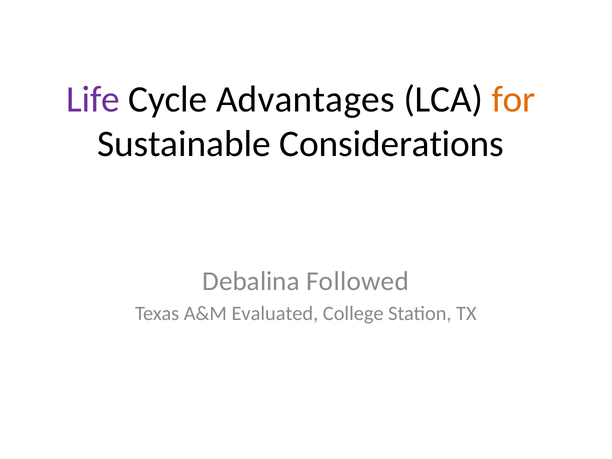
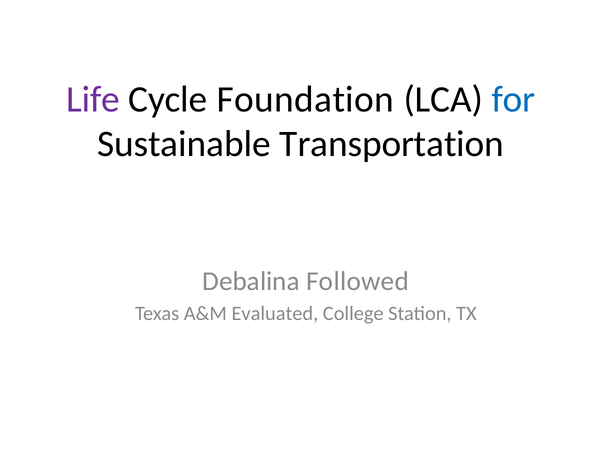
Advantages: Advantages -> Foundation (305, 99)
for colour: orange -> blue (513, 99)
Considerations: Considerations -> Transportation (392, 144)
